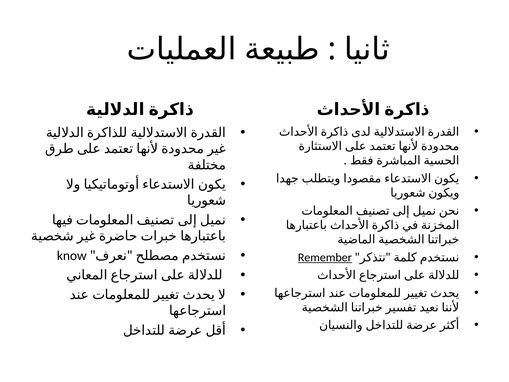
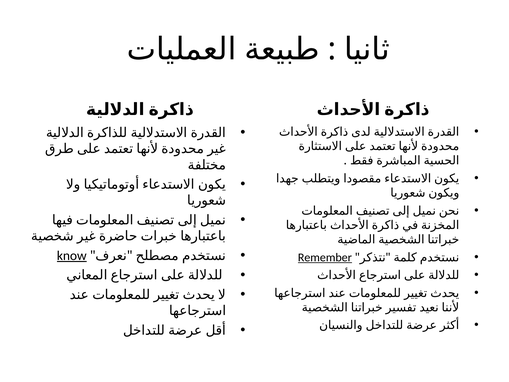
know underline: none -> present (72, 256)
